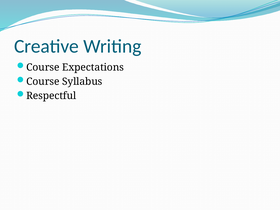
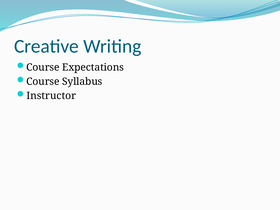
Respectful: Respectful -> Instructor (51, 96)
